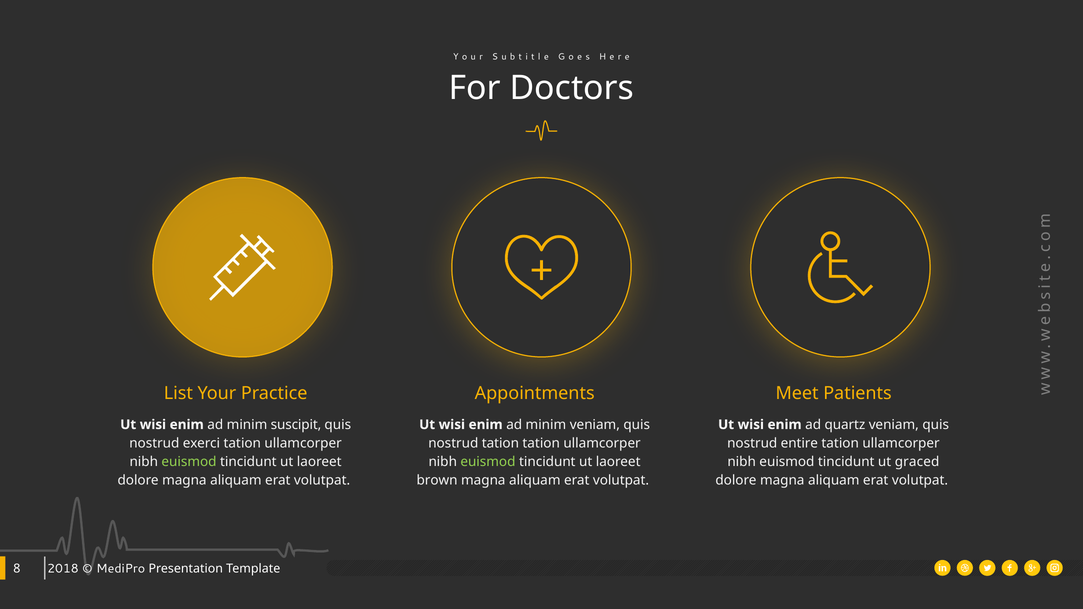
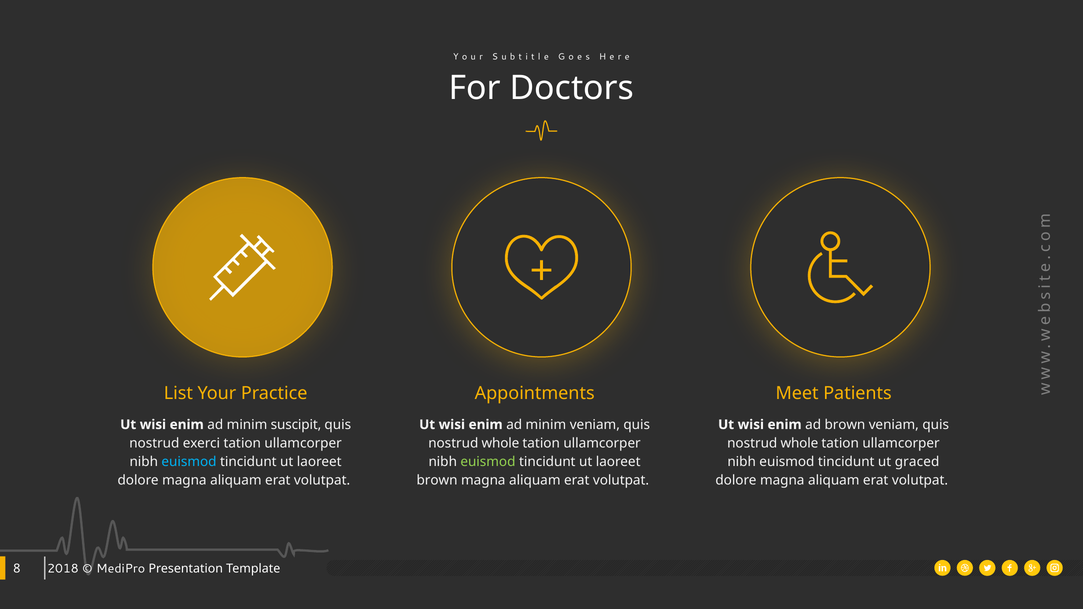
ad quartz: quartz -> brown (845, 425)
tation: tation -> whole (500, 443)
entire: entire -> whole (799, 443)
euismod colour: light green -> light blue (189, 462)
